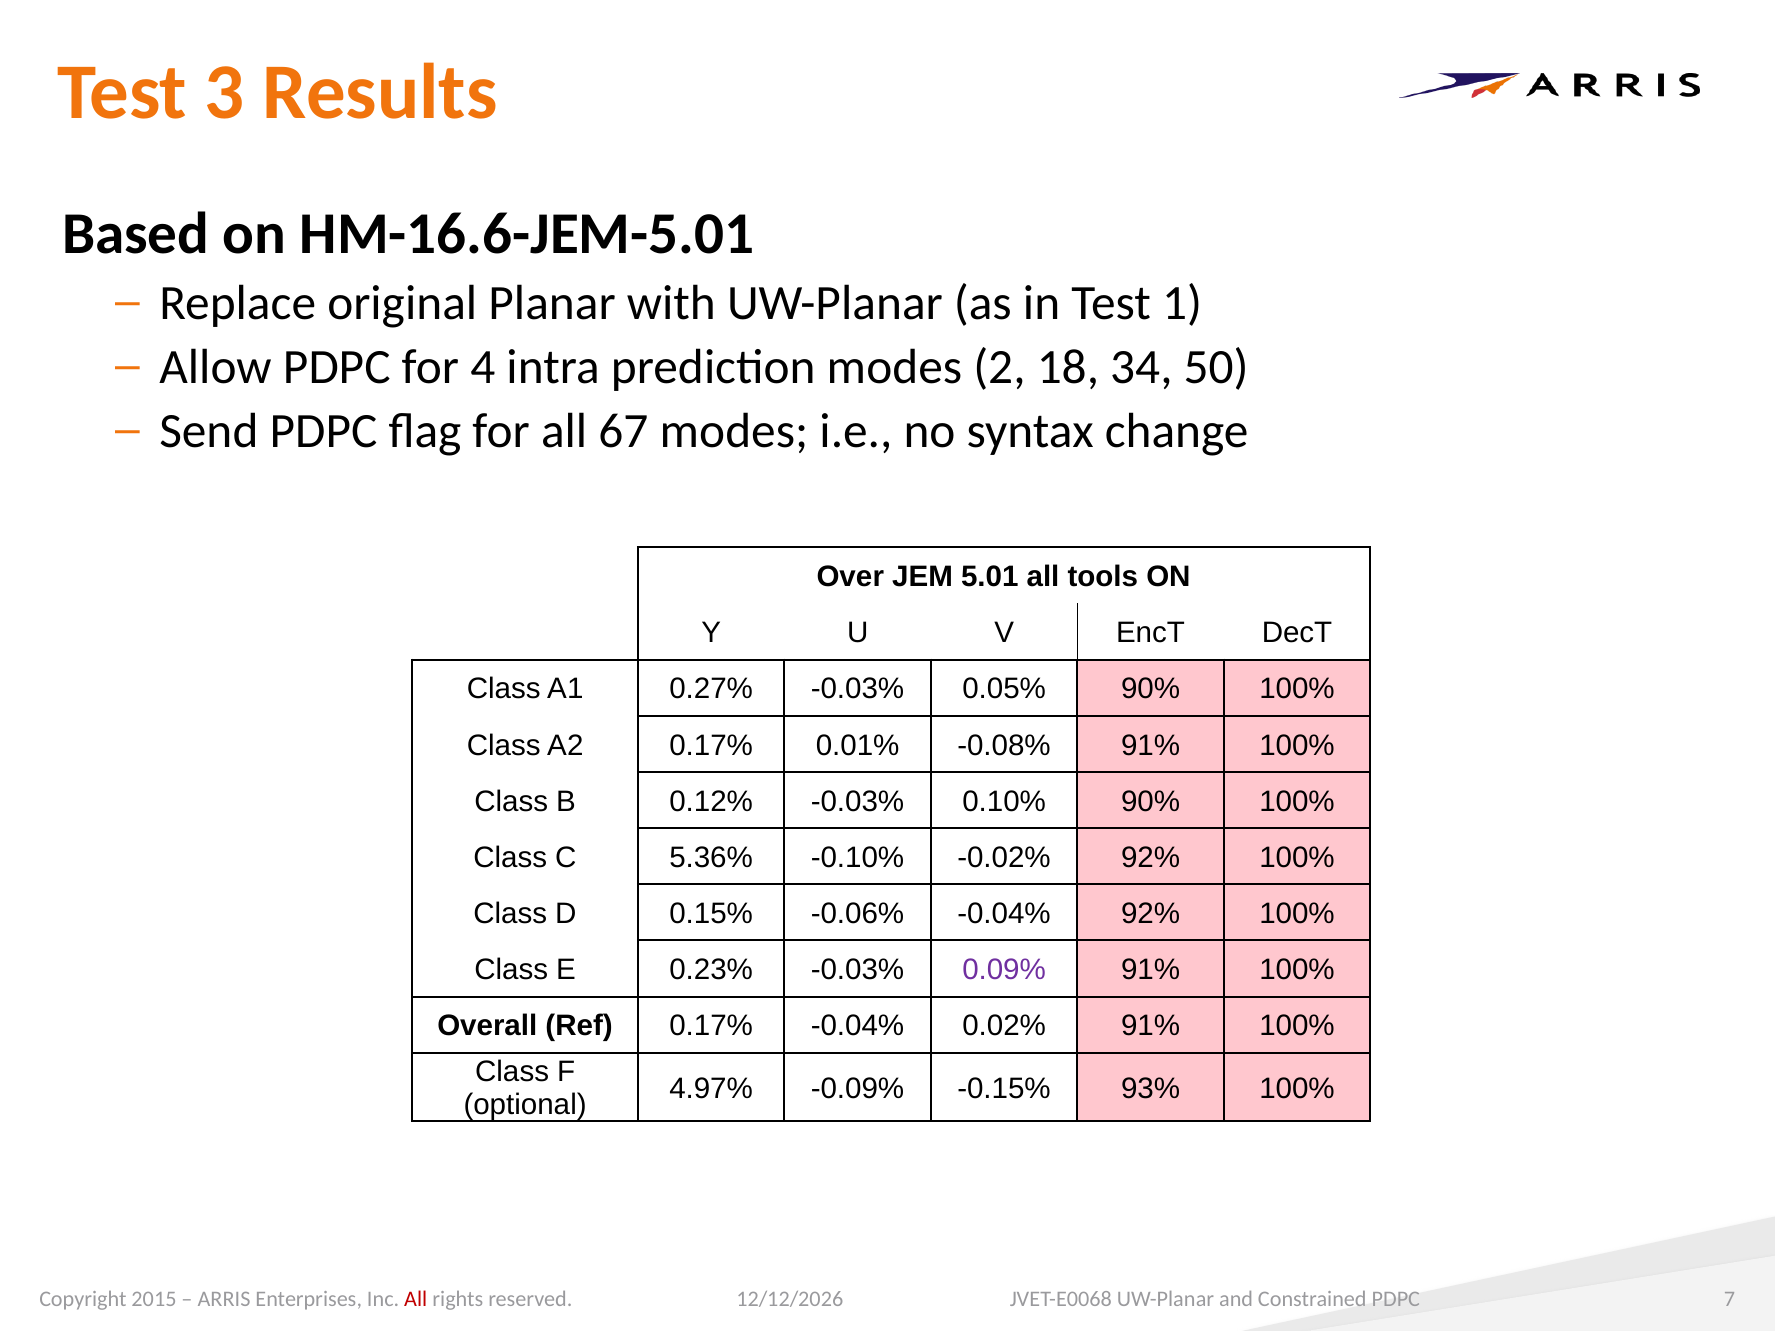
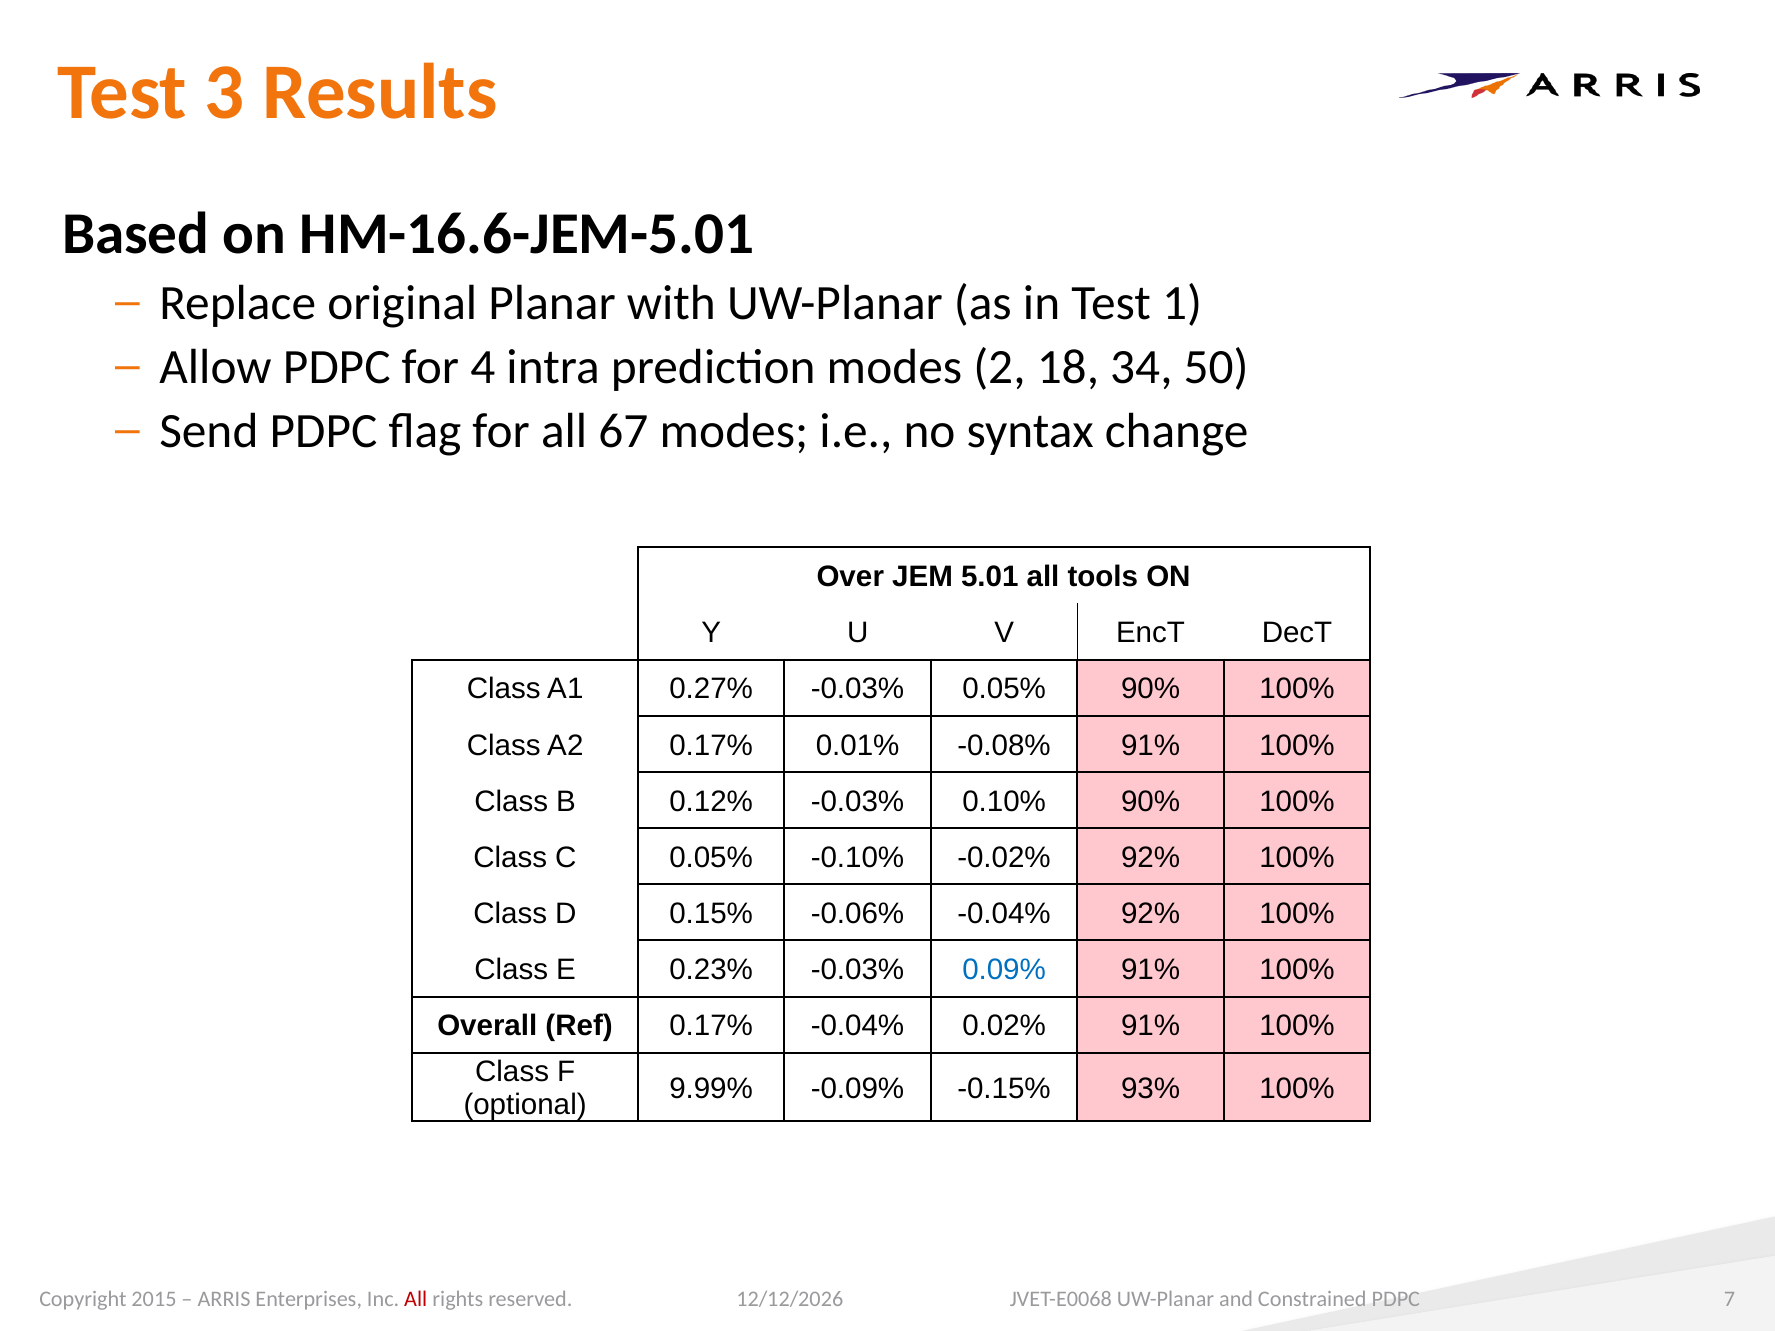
C 5.36%: 5.36% -> 0.05% (711, 858)
0.09% colour: purple -> blue (1004, 970)
4.97%: 4.97% -> 9.99% (711, 1089)
